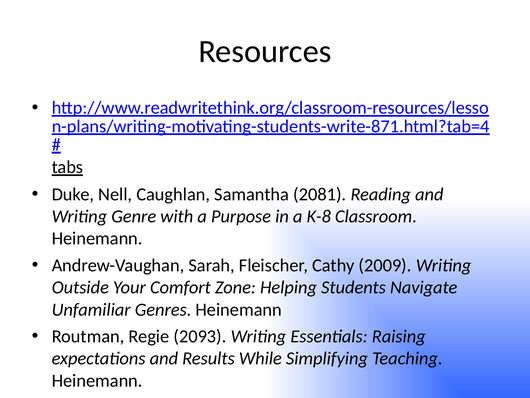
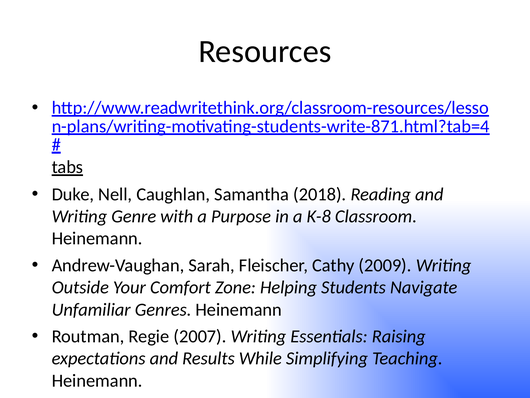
2081: 2081 -> 2018 (320, 194)
2093: 2093 -> 2007 (200, 336)
